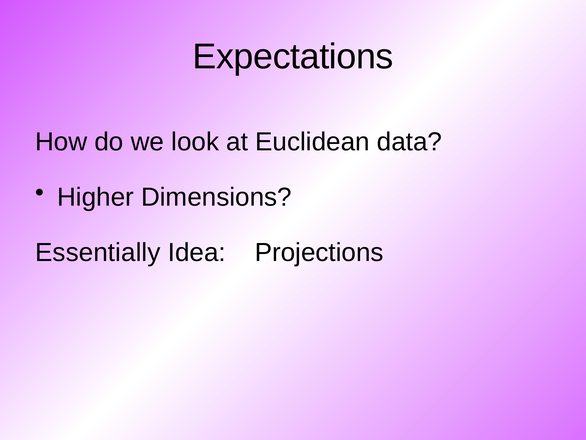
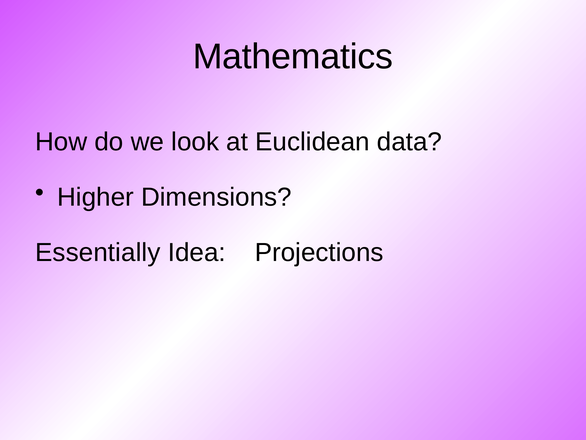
Expectations: Expectations -> Mathematics (293, 57)
